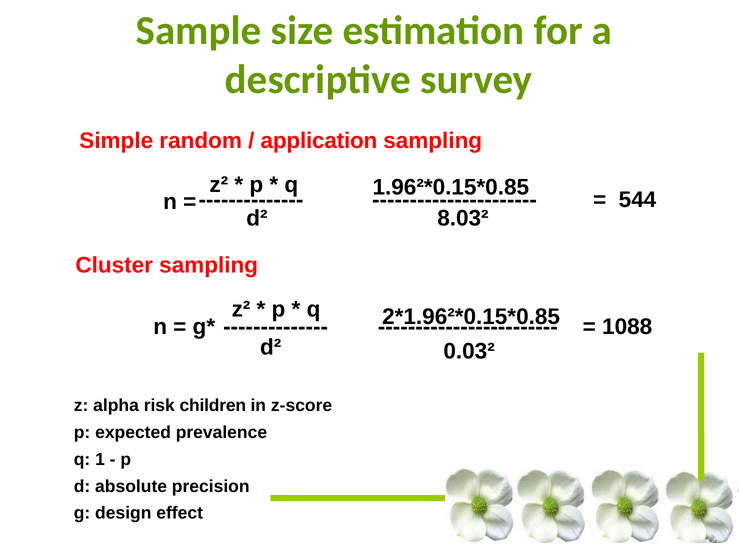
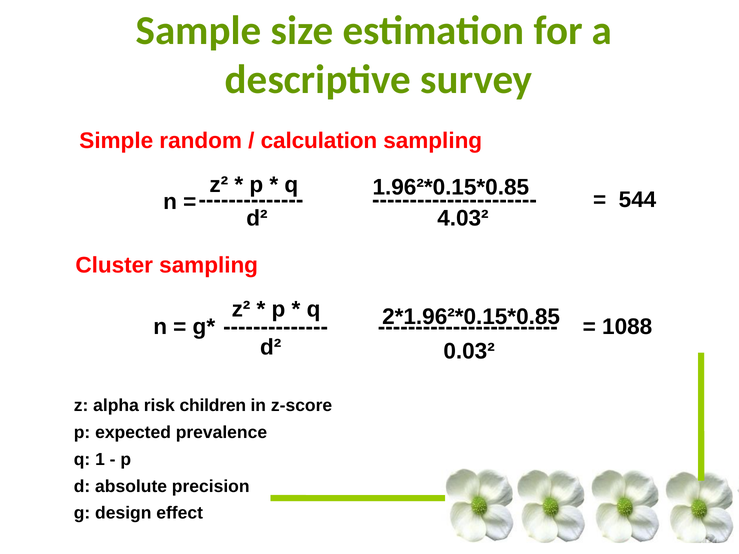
application: application -> calculation (319, 141)
8.03²: 8.03² -> 4.03² (463, 218)
